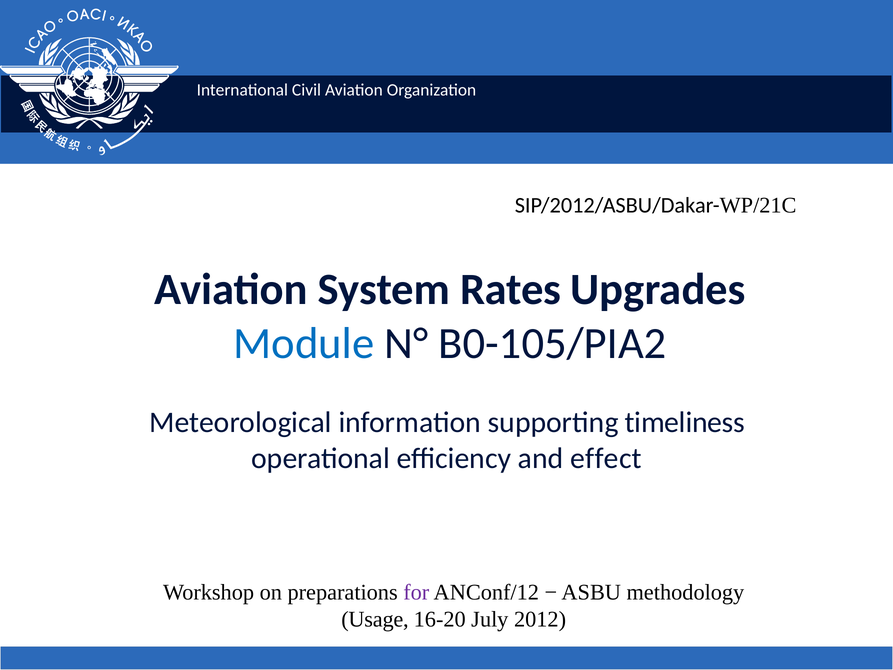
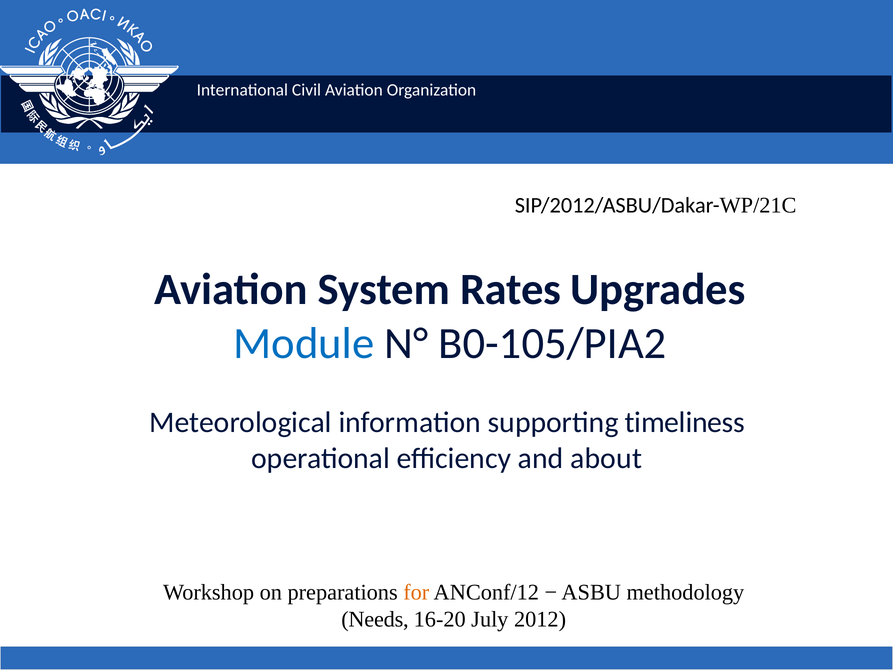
effect: effect -> about (606, 458)
for colour: purple -> orange (416, 592)
Usage: Usage -> Needs (375, 619)
